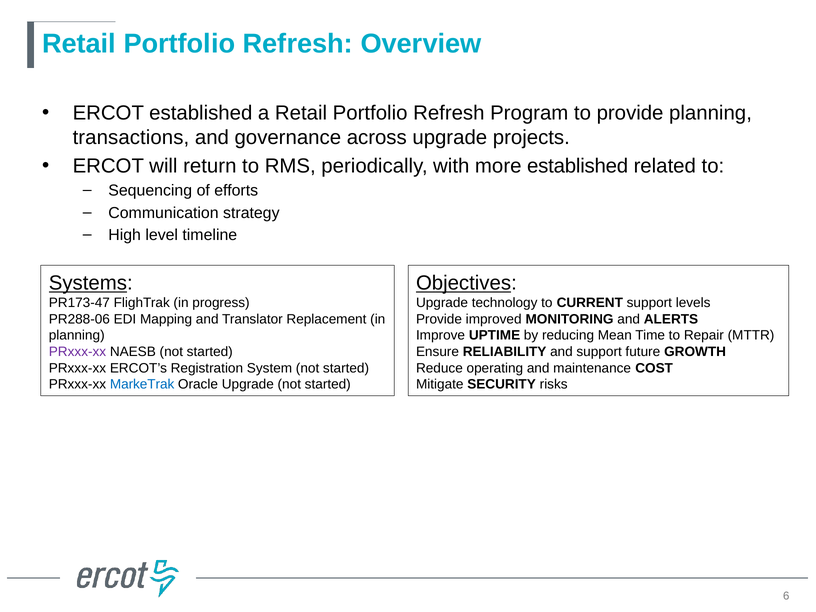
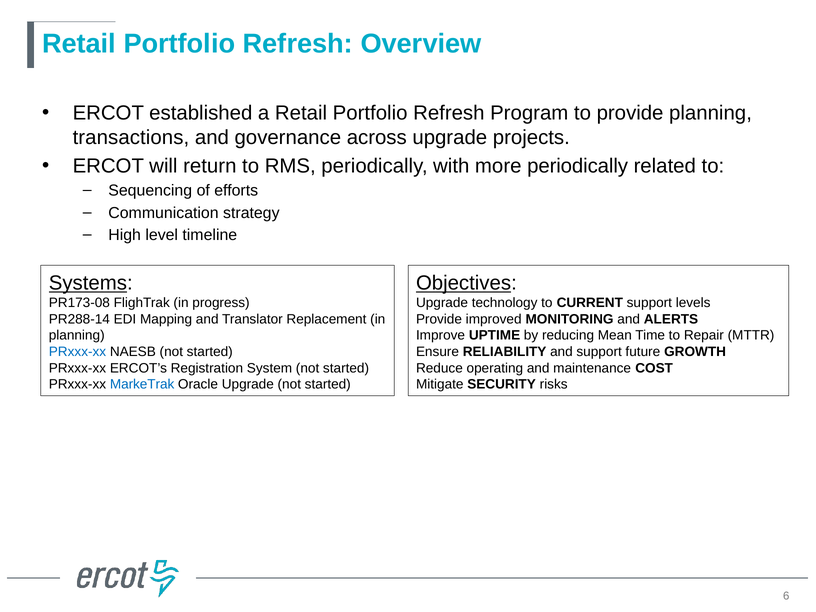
more established: established -> periodically (578, 166)
PR173-47: PR173-47 -> PR173-08 (79, 303)
PR288-06: PR288-06 -> PR288-14 (79, 319)
PRxxx-xx colour: purple -> blue (77, 352)
